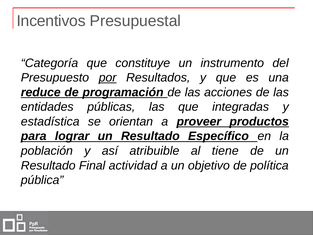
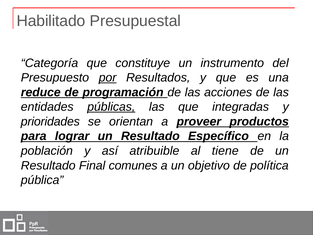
Incentivos: Incentivos -> Habilitado (51, 21)
públicas underline: none -> present (111, 107)
estadística: estadística -> prioridades (50, 121)
actividad: actividad -> comunes (133, 165)
